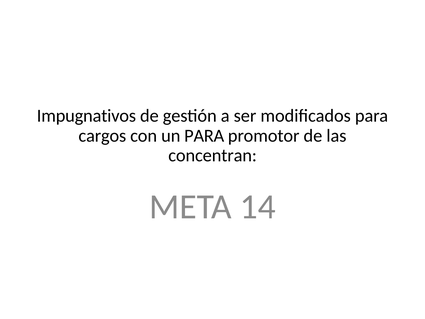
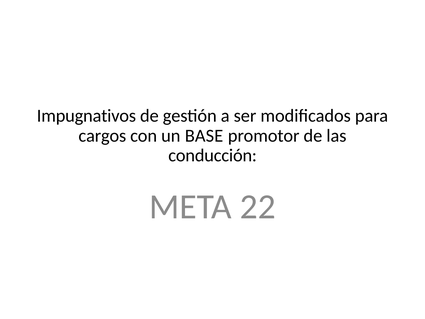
un PARA: PARA -> BASE (204, 136)
concentran: concentran -> conducción (213, 155)
14: 14 -> 22 (258, 206)
